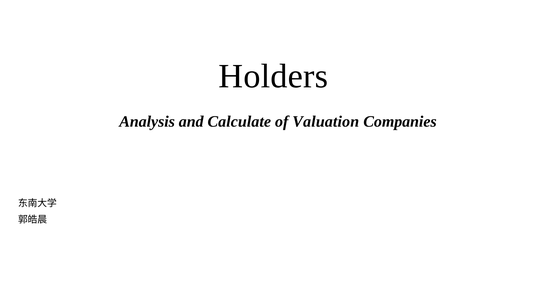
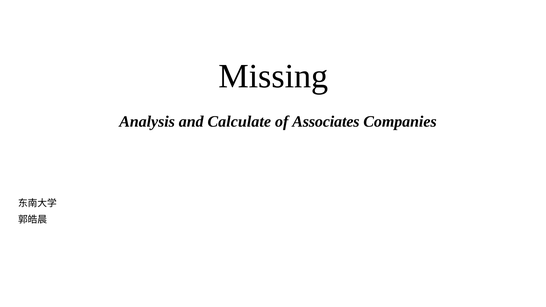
Holders: Holders -> Missing (273, 76)
Valuation: Valuation -> Associates (326, 122)
